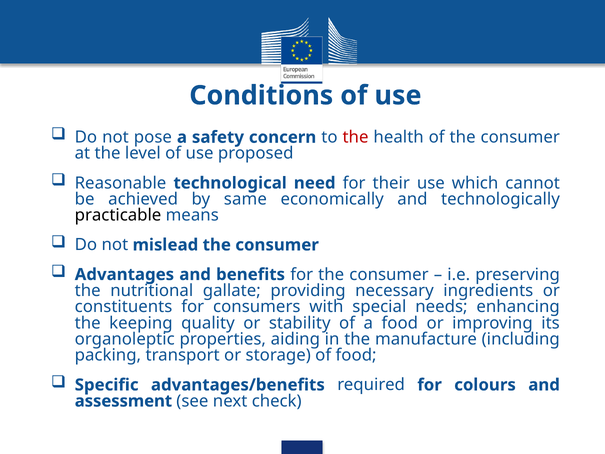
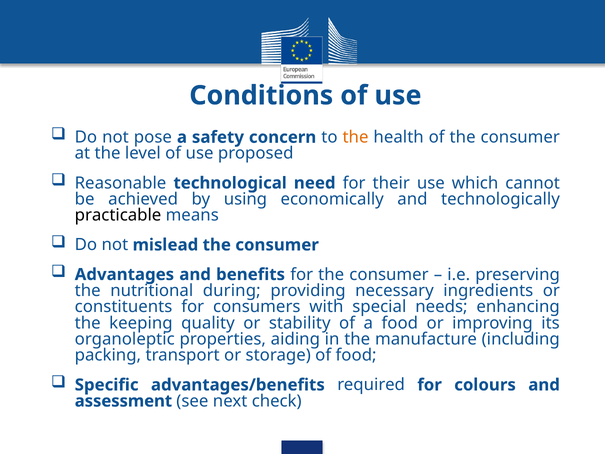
the colour: red -> orange (356, 137)
same: same -> using (245, 199)
gallate: gallate -> during (232, 291)
